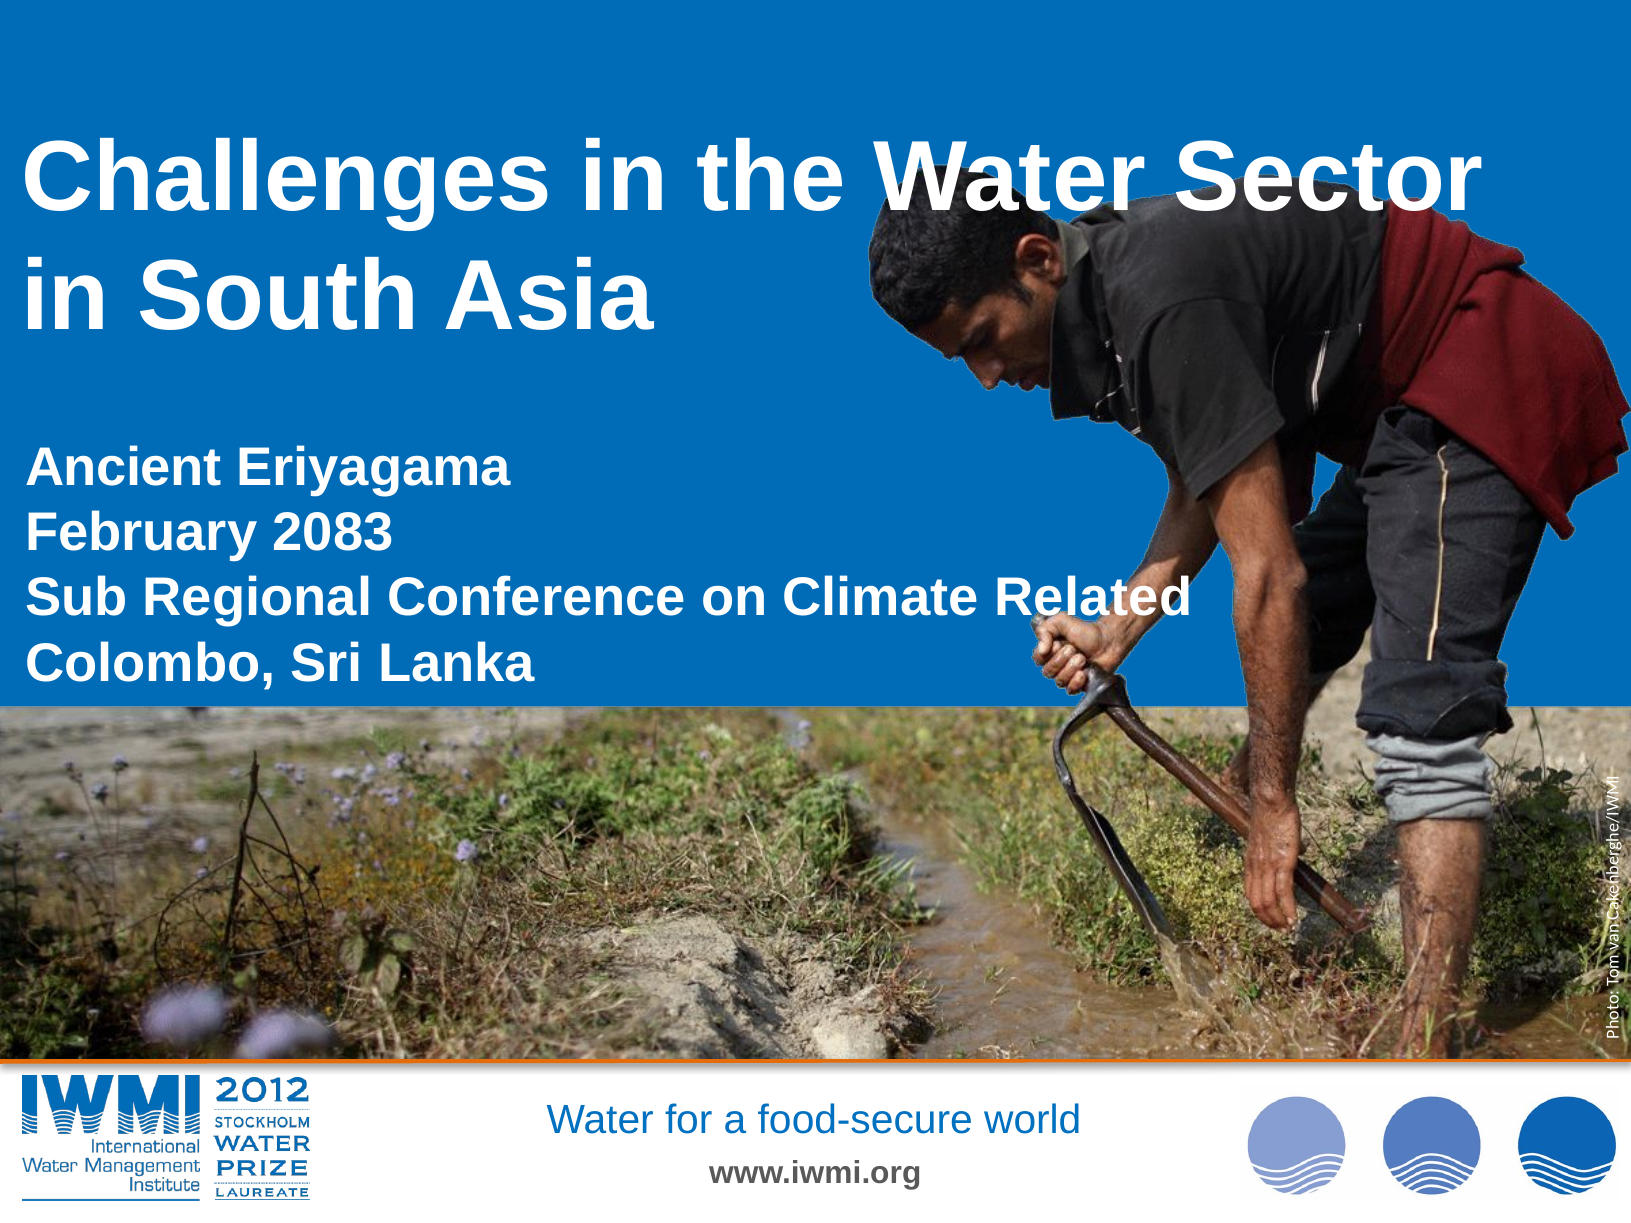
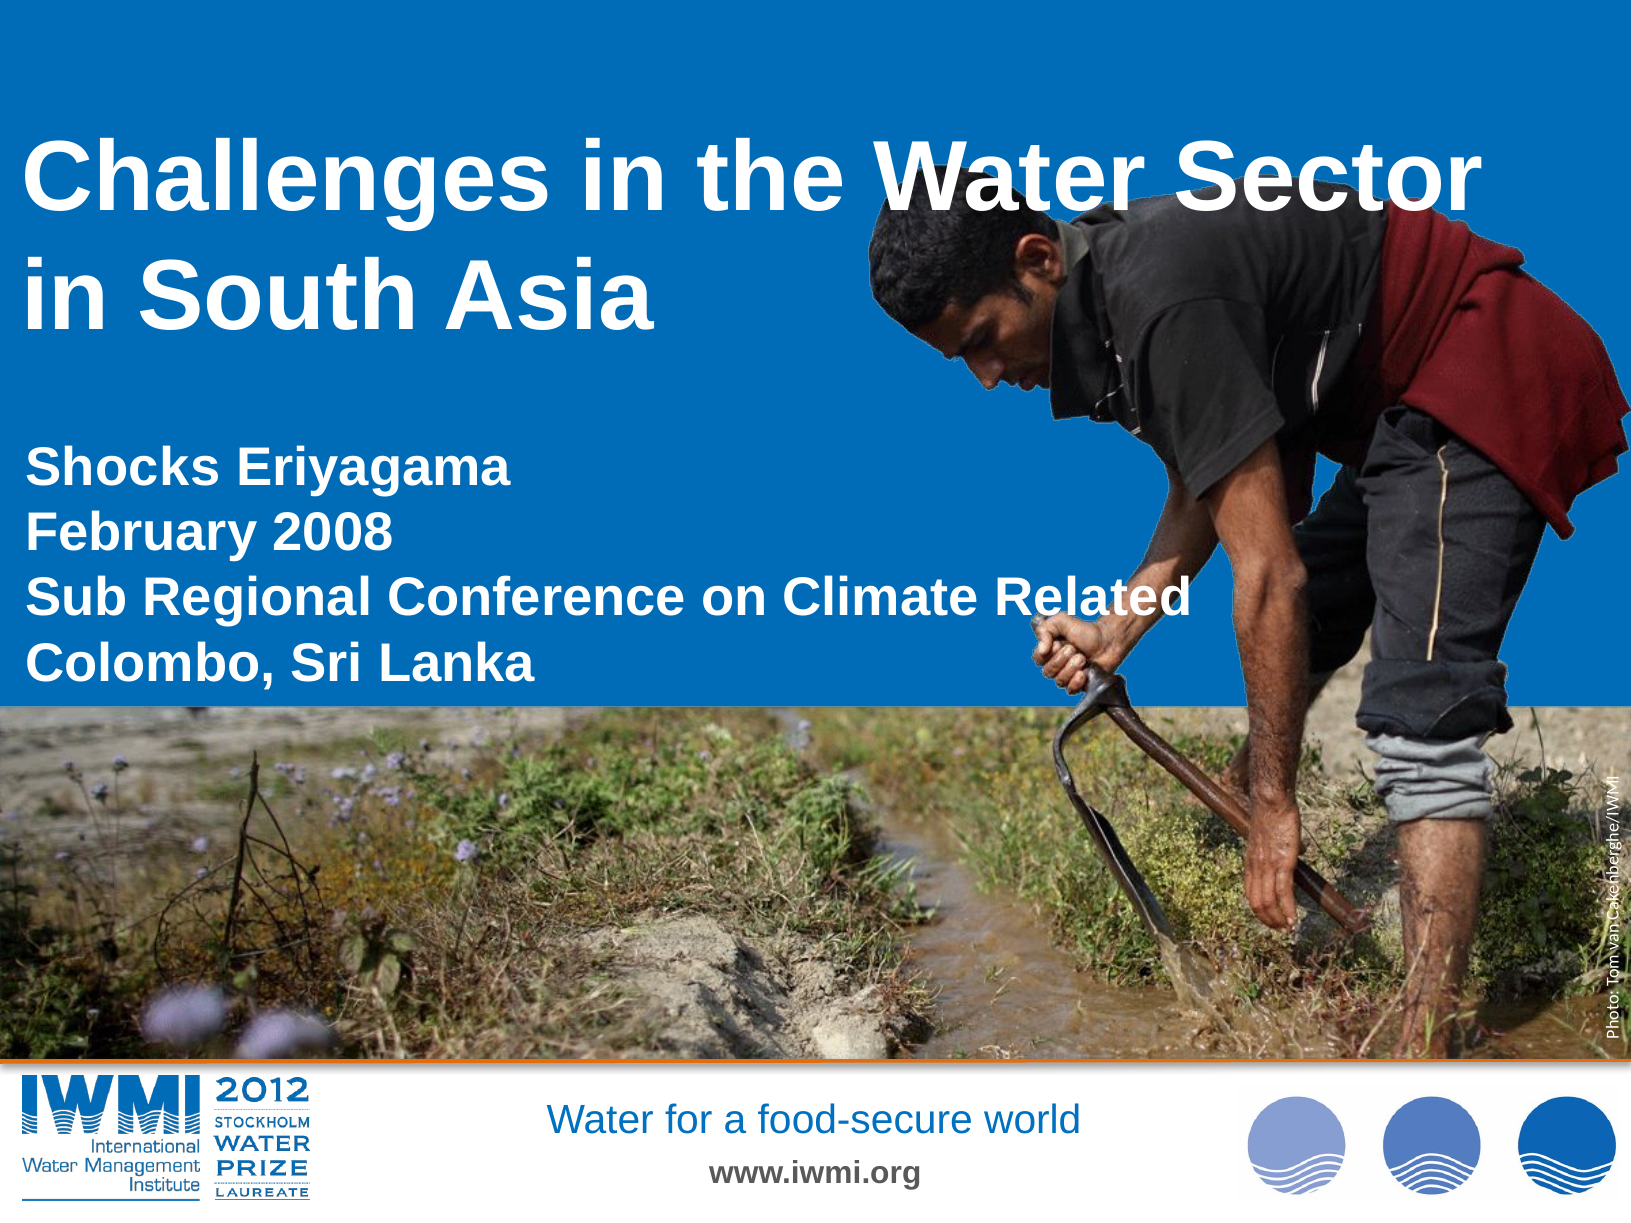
Ancient: Ancient -> Shocks (123, 468)
2083: 2083 -> 2008 (333, 533)
